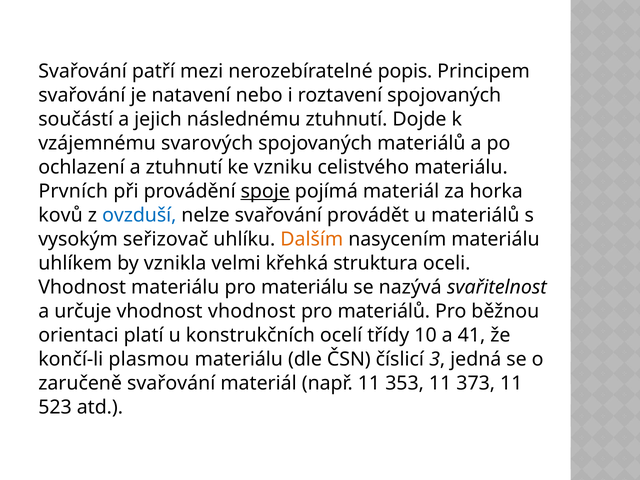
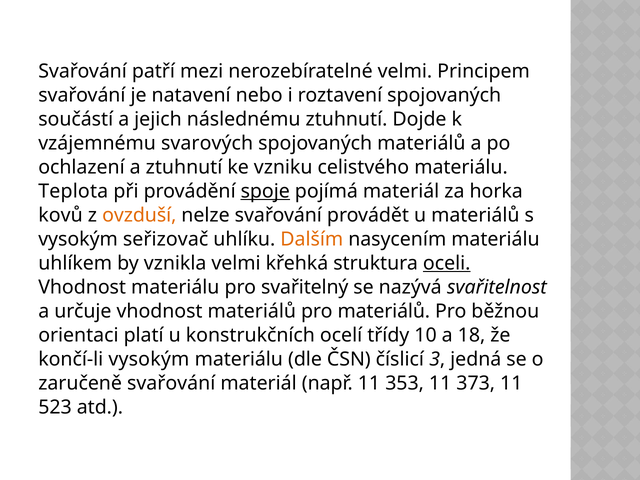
nerozebíratelné popis: popis -> velmi (405, 71)
Prvních: Prvních -> Teplota (73, 191)
ovzduší colour: blue -> orange (139, 215)
oceli underline: none -> present (447, 263)
pro materiálu: materiálu -> svařitelný (305, 287)
vhodnost vhodnost: vhodnost -> materiálů (252, 311)
41: 41 -> 18 (472, 335)
končí-li plasmou: plasmou -> vysokým (149, 359)
